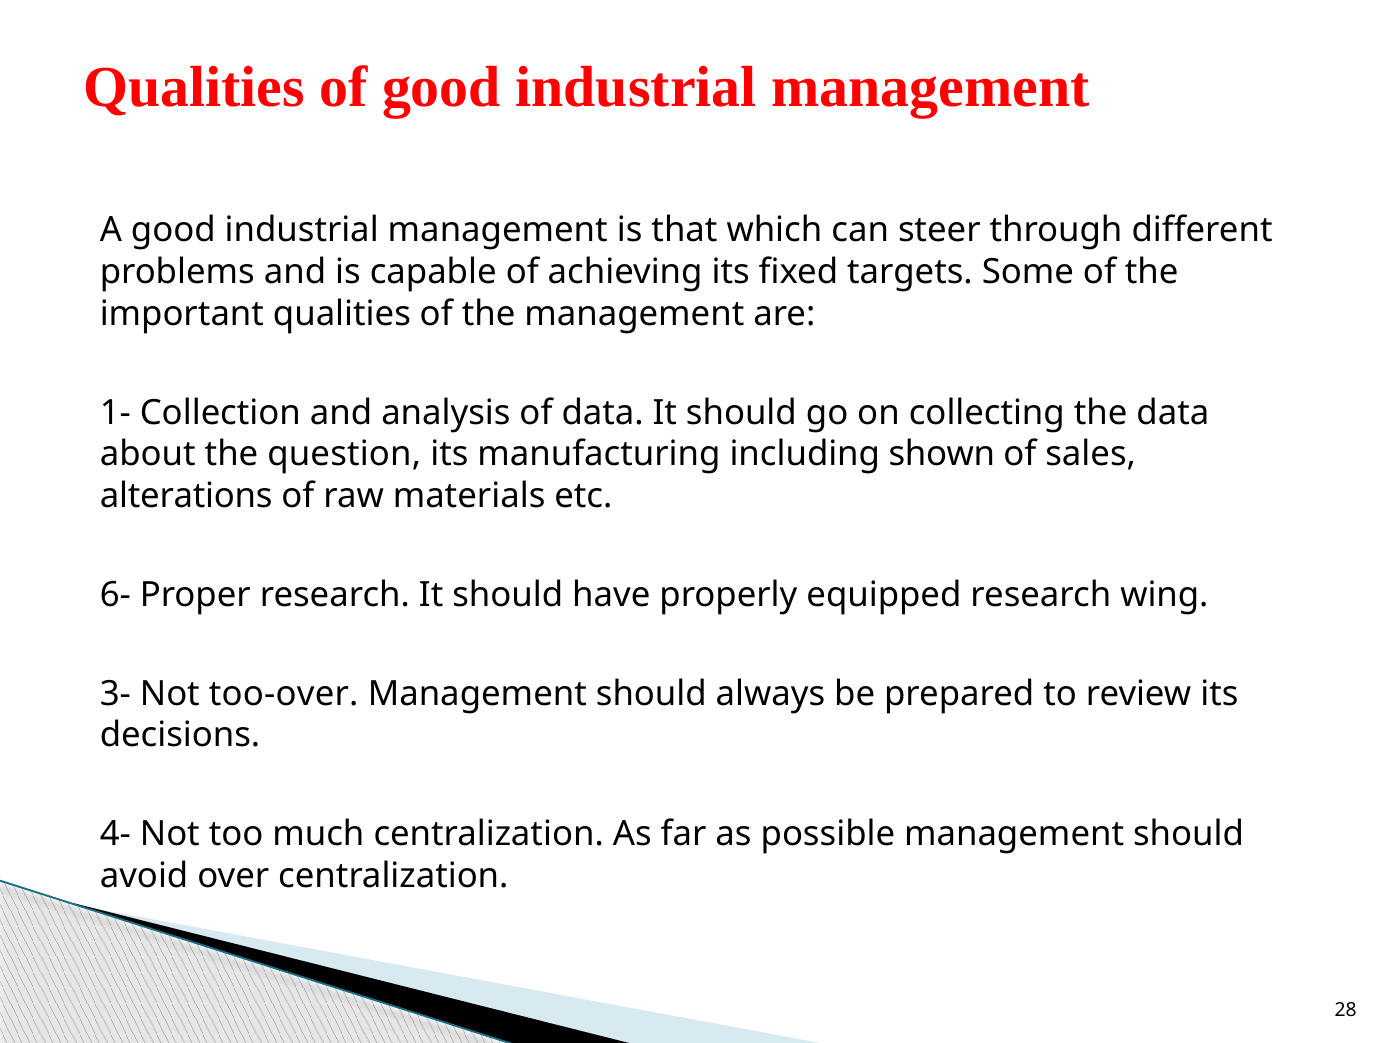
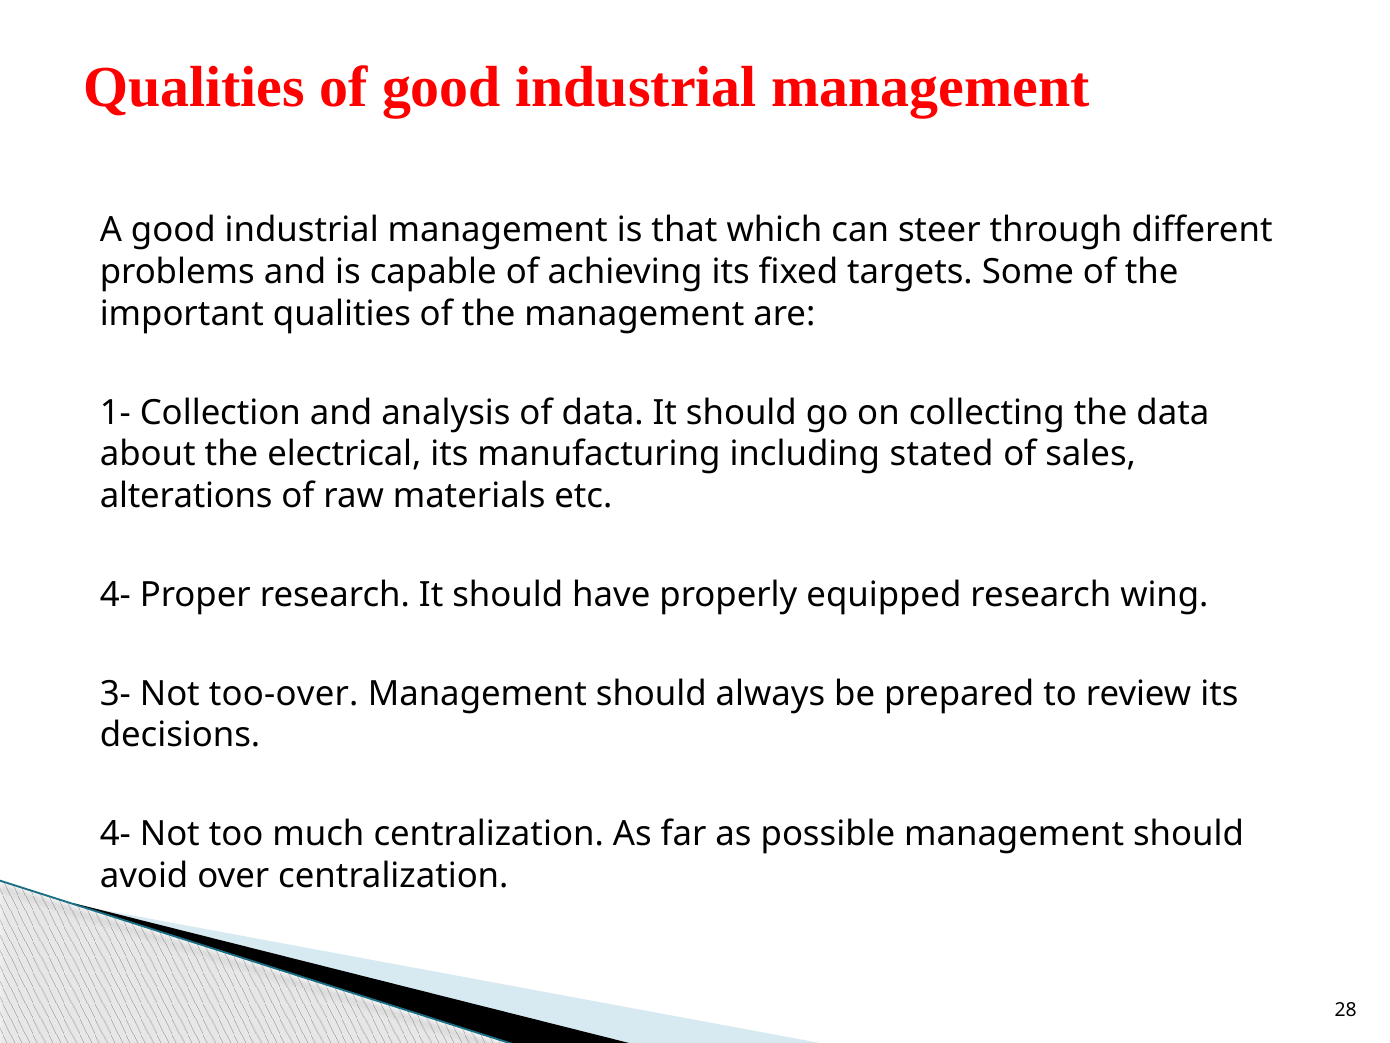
question: question -> electrical (344, 454)
shown: shown -> stated (942, 454)
6-: 6- -> 4- (115, 595)
